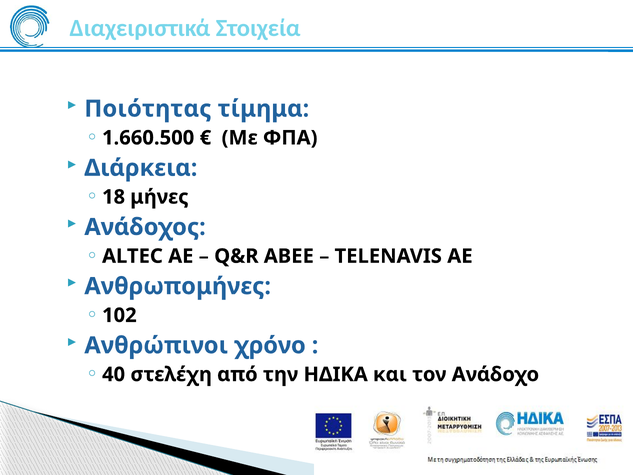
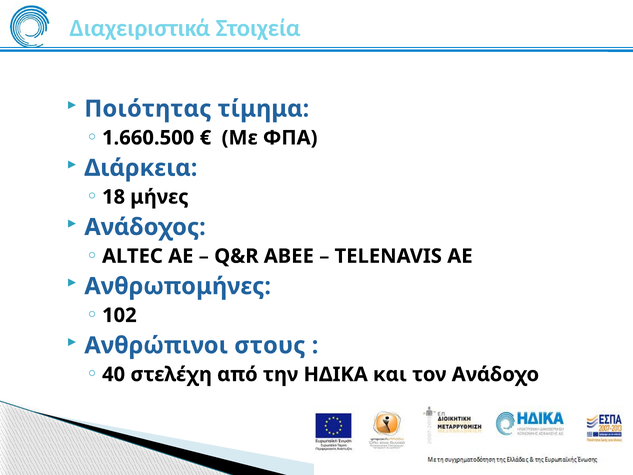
χρόνο: χρόνο -> στους (270, 345)
